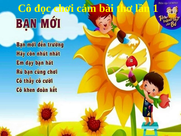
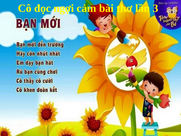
chơi: chơi -> ngợi (64, 8)
1: 1 -> 3 (156, 8)
